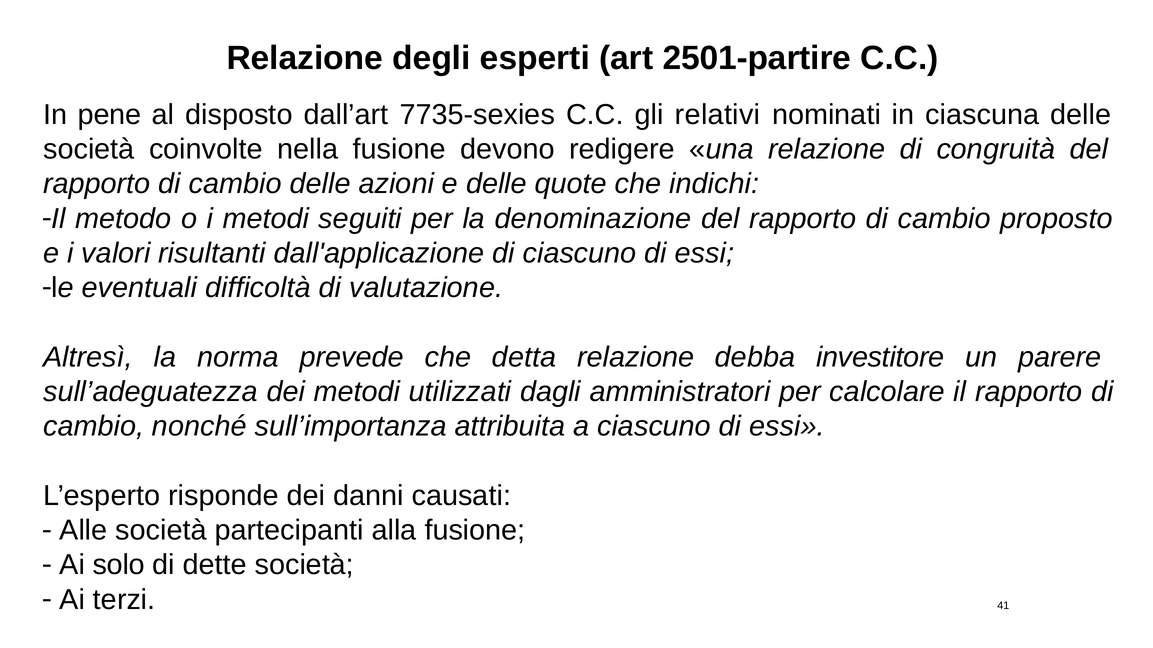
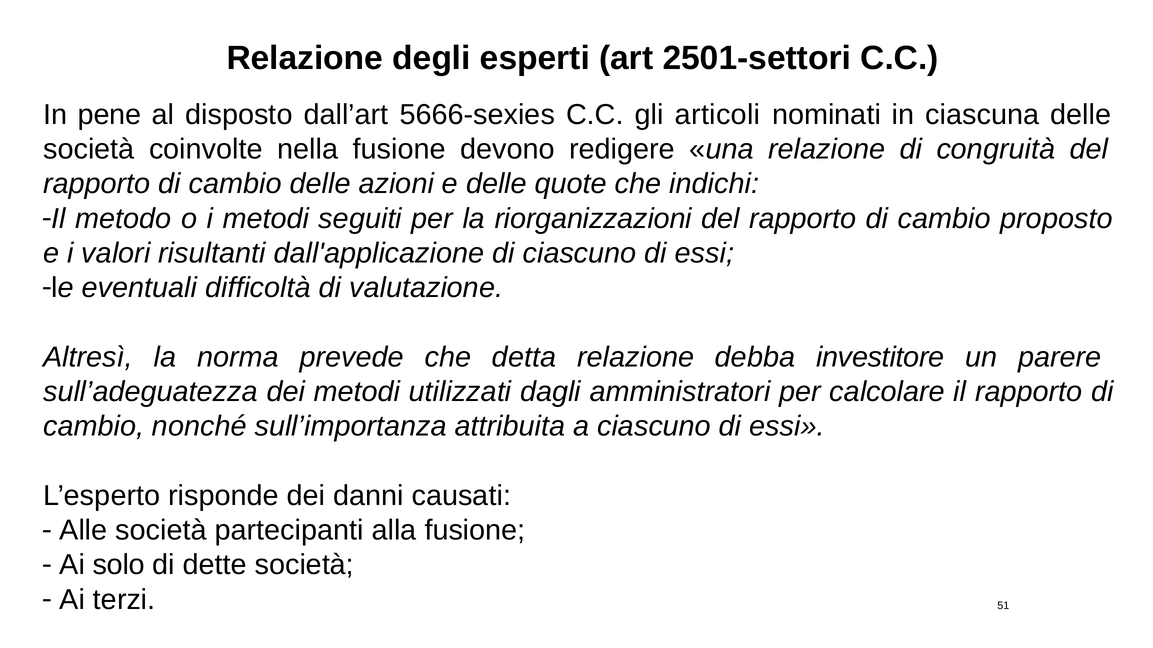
2501-partire: 2501-partire -> 2501-settori (757, 58)
7735-sexies: 7735-sexies -> 5666-sexies (477, 115)
relativi: relativi -> articoli (718, 115)
denominazione: denominazione -> riorganizzazioni (593, 219)
41: 41 -> 51 (1003, 606)
